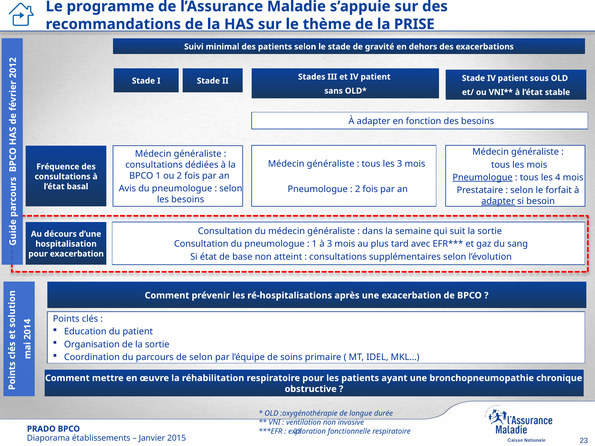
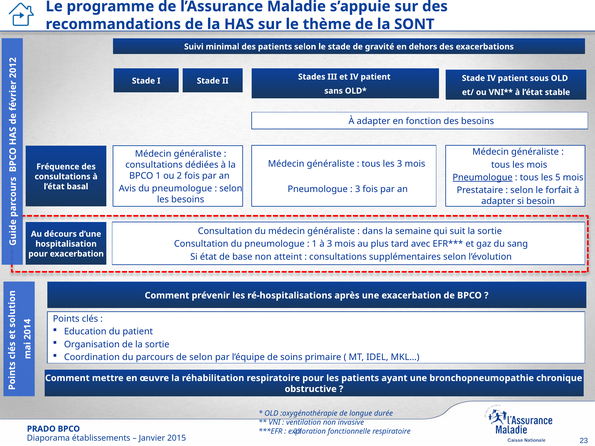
PRISE: PRISE -> SONT (414, 24)
les 4: 4 -> 5 (558, 178)
2: 2 -> 3 (358, 189)
adapter underline: present -> none (498, 201)
